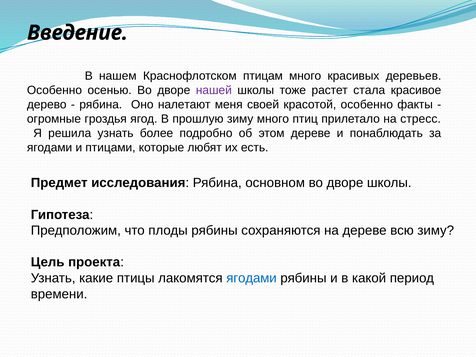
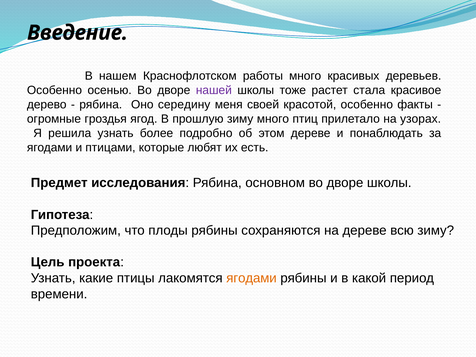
птицам: птицам -> работы (263, 76)
налетают: налетают -> середину (184, 105)
стресс: стресс -> узорах (421, 119)
ягодами colour: blue -> orange (251, 278)
